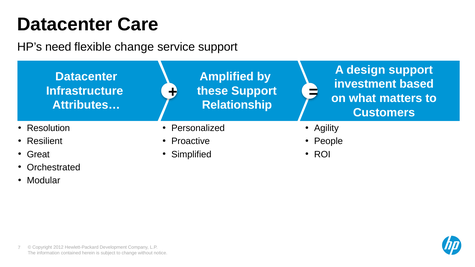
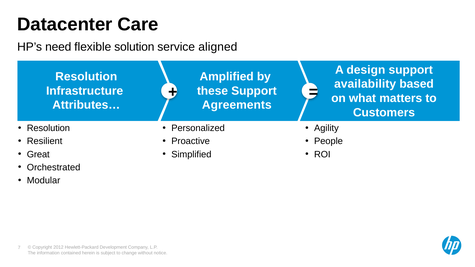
flexible change: change -> solution (134, 47)
service support: support -> aligned (218, 47)
Datacenter: Datacenter -> Resolution (86, 77)
investment: investment -> availability (365, 84)
Relationship: Relationship -> Agreements (237, 105)
